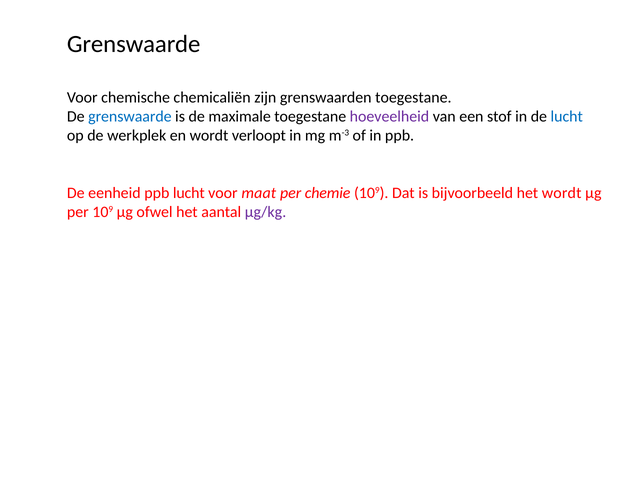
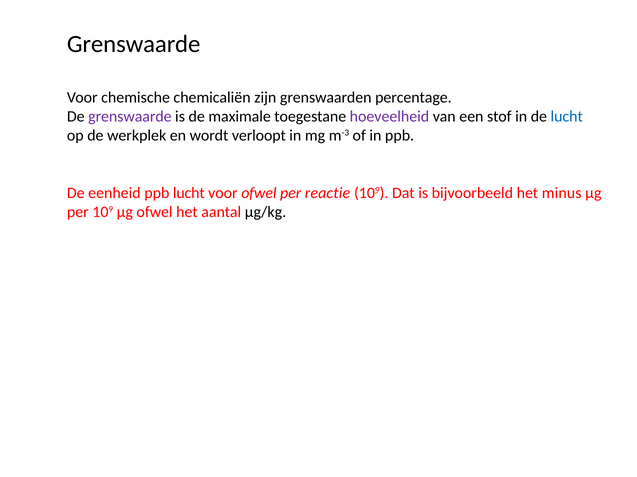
grenswaarden toegestane: toegestane -> percentage (413, 98)
grenswaarde colour: blue -> purple (130, 117)
voor maat: maat -> ofwel (259, 193)
chemie: chemie -> reactie (327, 193)
het wordt: wordt -> minus (562, 193)
μg/kg colour: purple -> black (266, 212)
